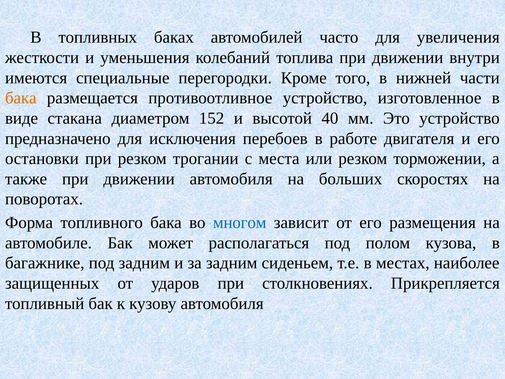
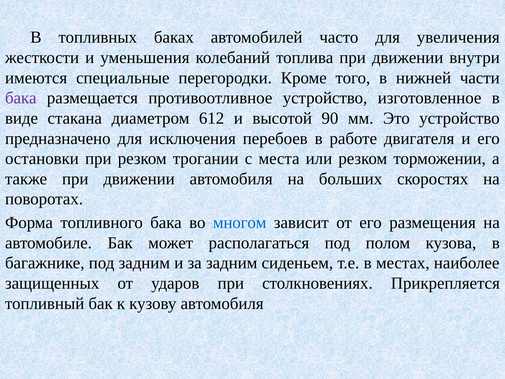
бака colour: orange -> purple (21, 98)
152: 152 -> 612 (212, 118)
40: 40 -> 90 (330, 118)
